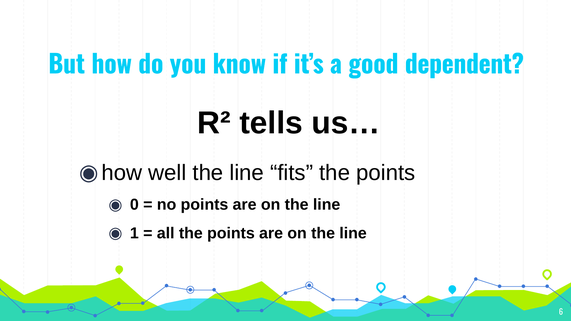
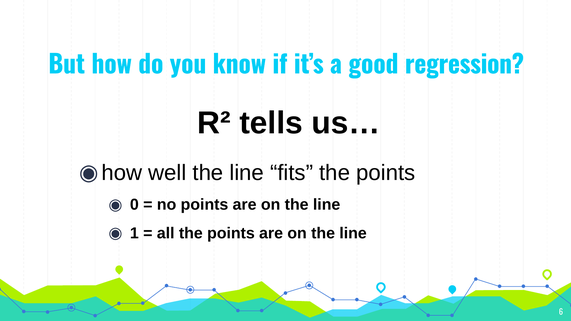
dependent: dependent -> regression (464, 65)
